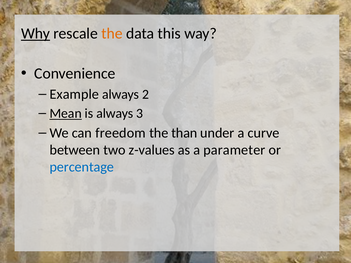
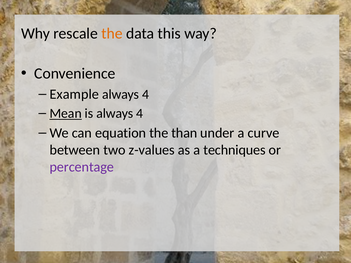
Why underline: present -> none (36, 34)
2: 2 -> 4 (146, 94)
is always 3: 3 -> 4 (140, 114)
freedom: freedom -> equation (121, 133)
parameter: parameter -> techniques (234, 150)
percentage colour: blue -> purple (82, 167)
